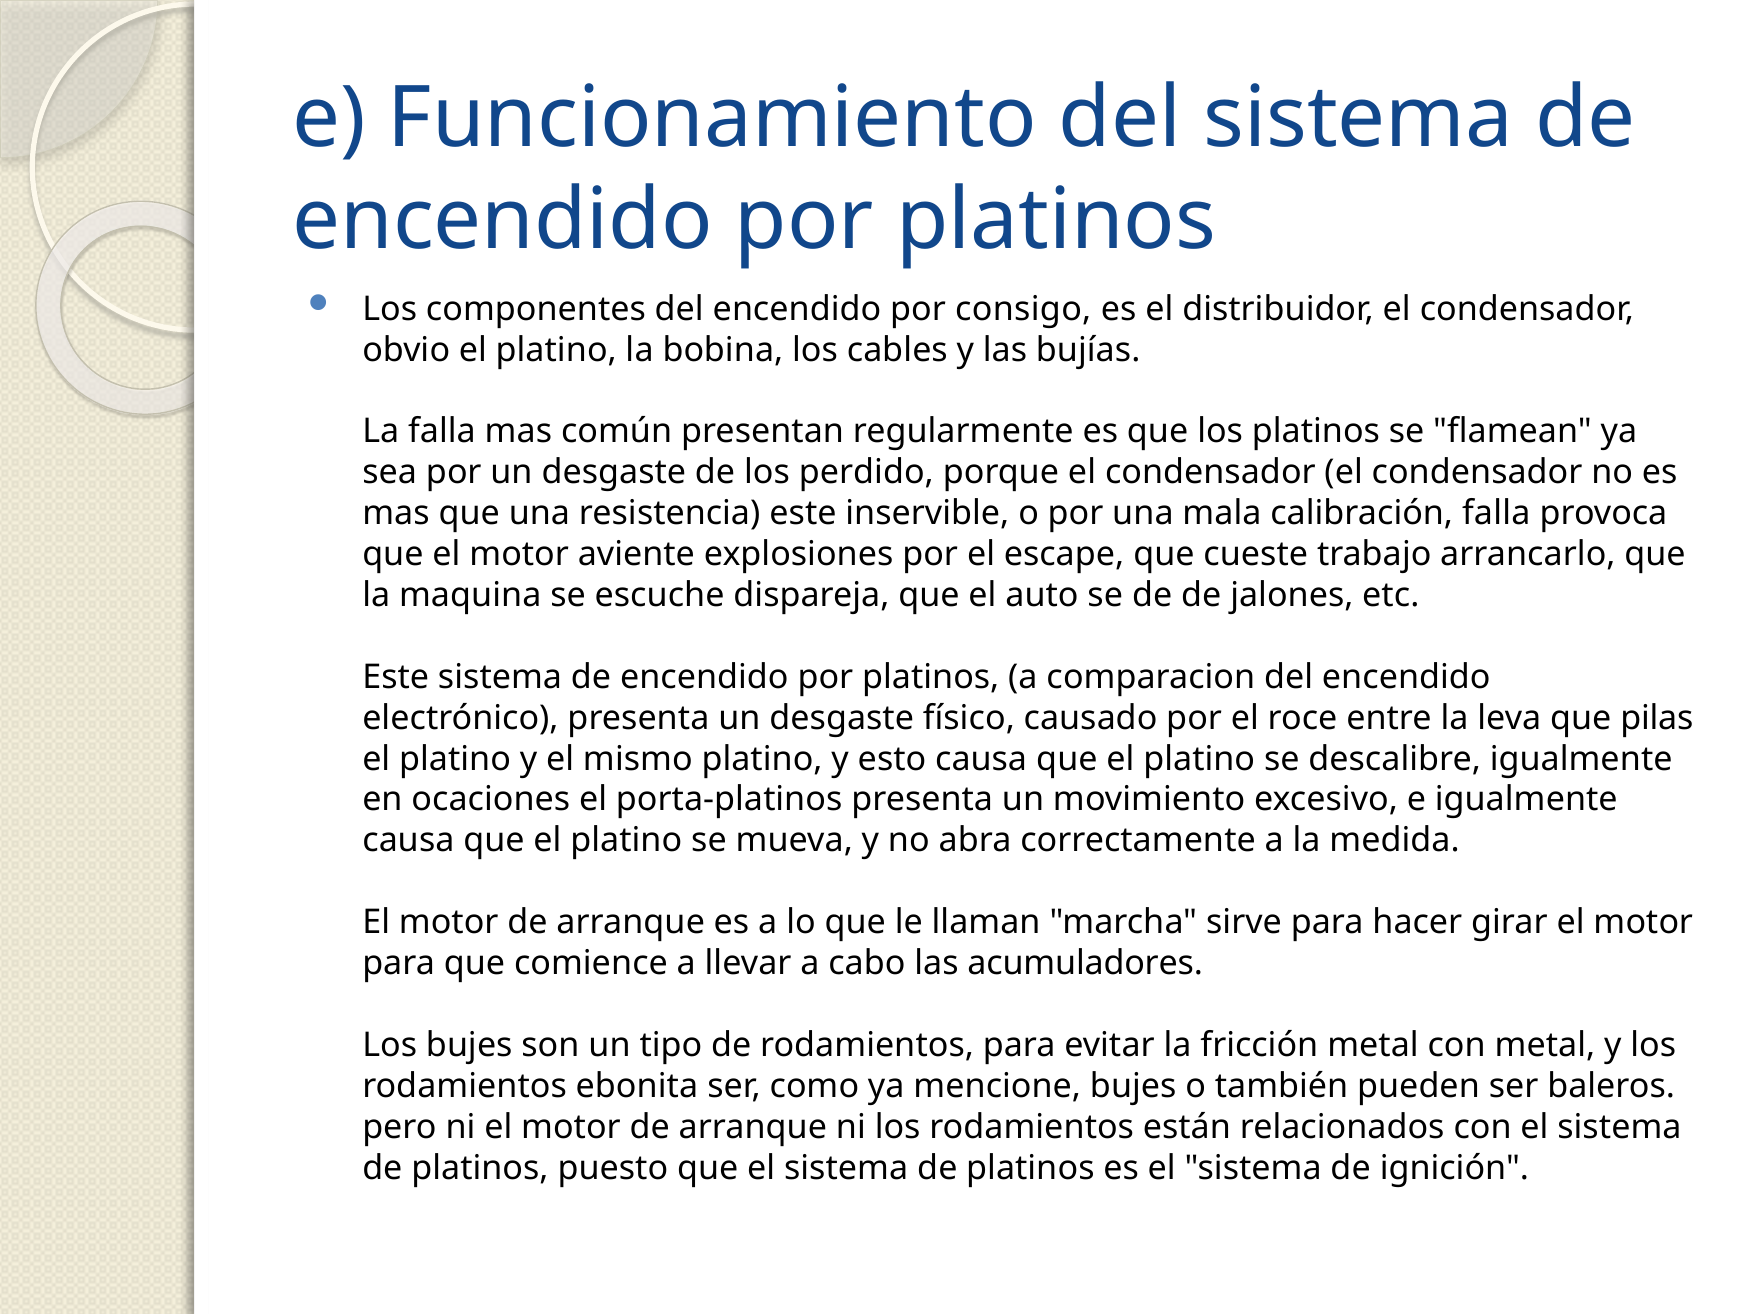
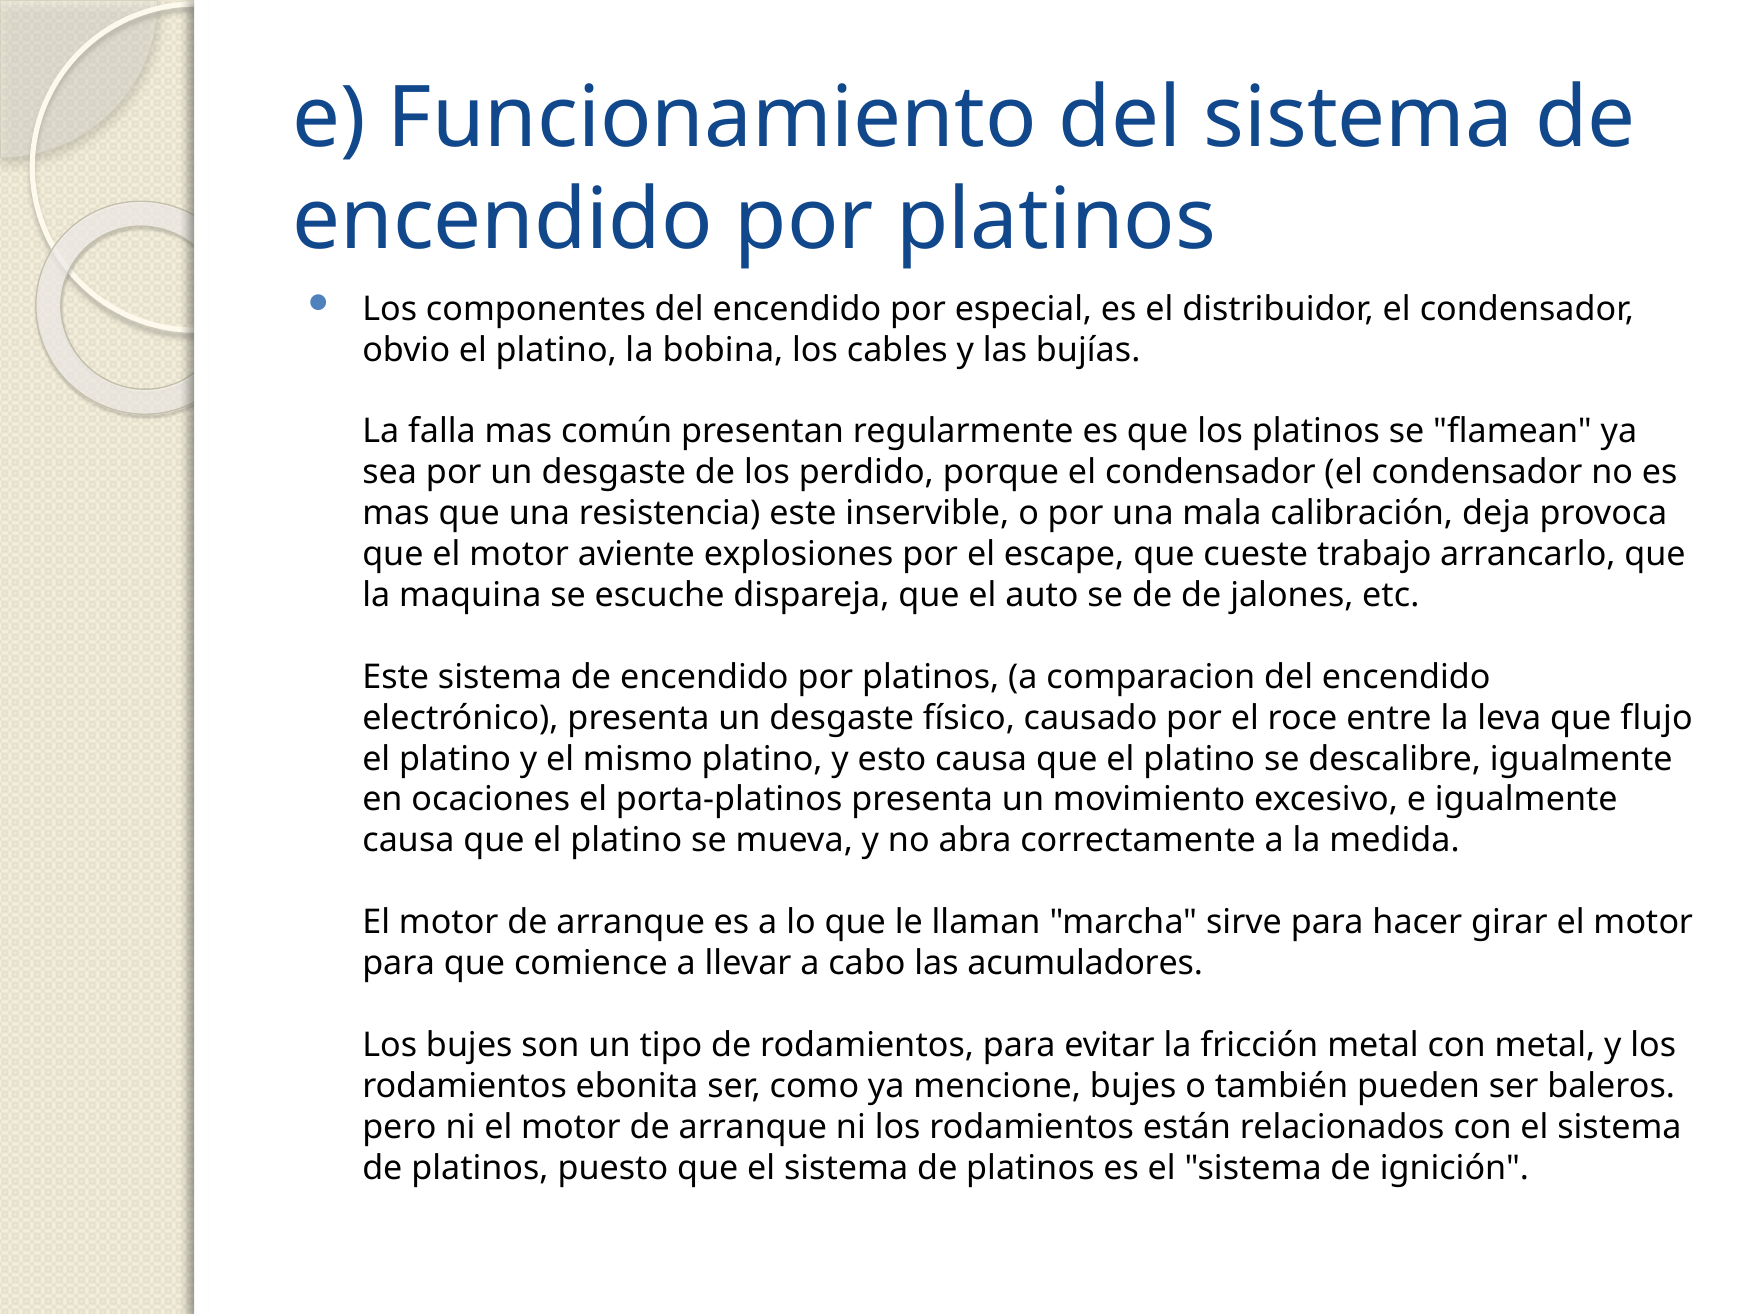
consigo: consigo -> especial (1023, 309)
calibración falla: falla -> deja (1496, 513)
pilas: pilas -> flujo (1657, 718)
